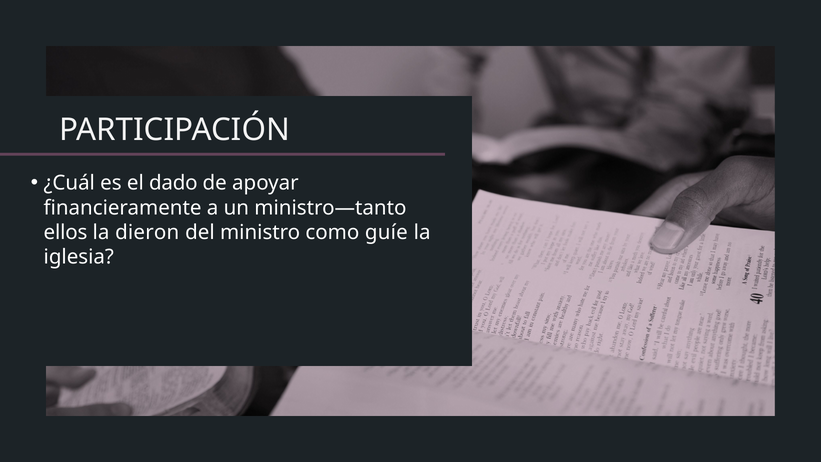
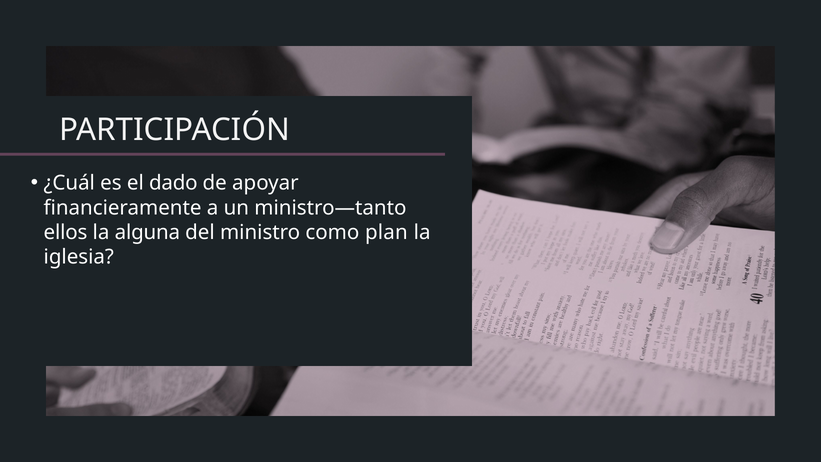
dieron: dieron -> alguna (147, 232)
guíe: guíe -> plan (386, 232)
